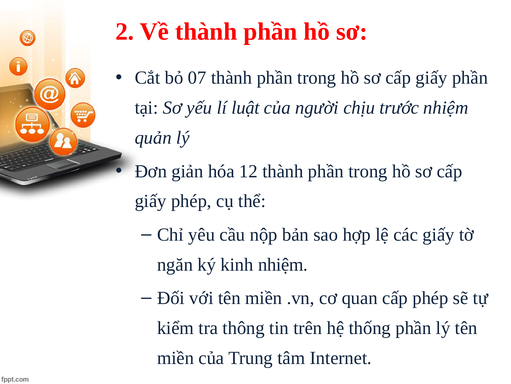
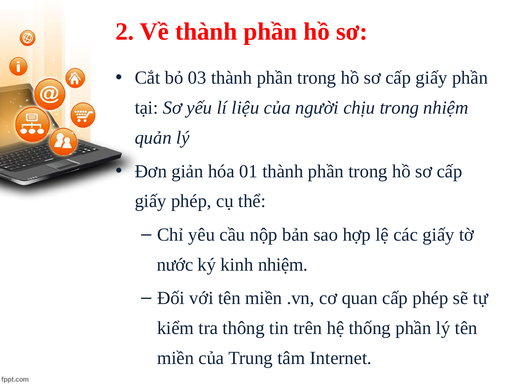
07: 07 -> 03 (197, 78)
luật: luật -> liệu (245, 108)
chịu trước: trước -> trong (399, 108)
12: 12 -> 01 (249, 171)
ngăn: ngăn -> nước (175, 264)
